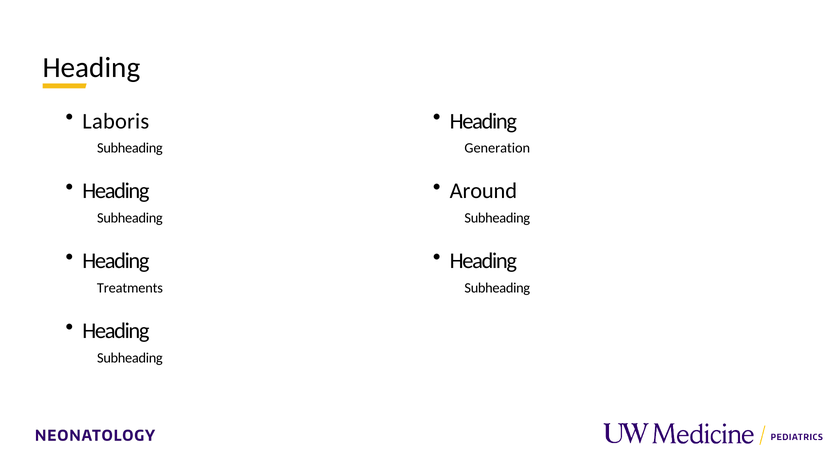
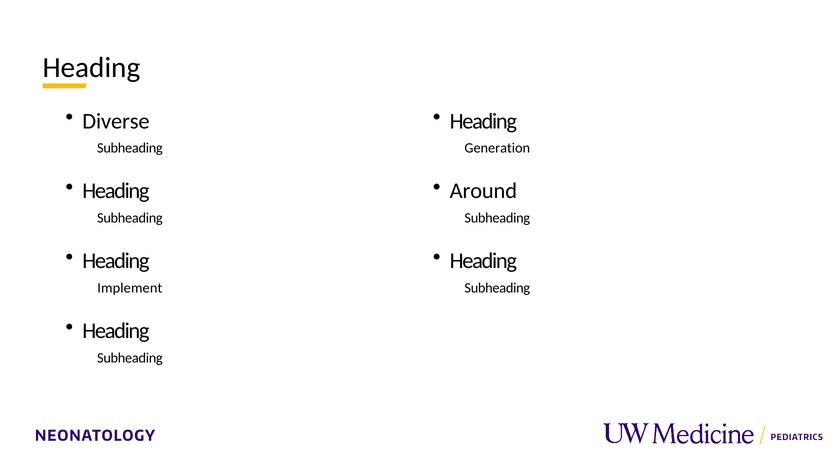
Laboris: Laboris -> Diverse (116, 121)
Treatments: Treatments -> Implement (130, 288)
